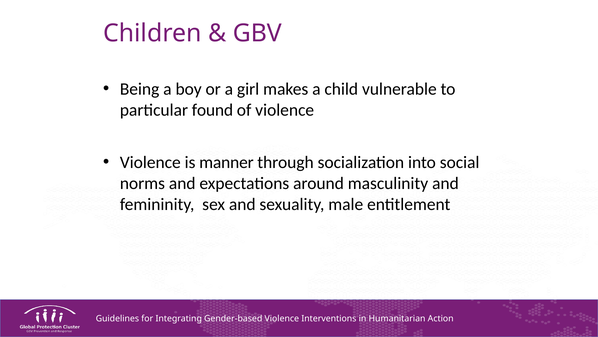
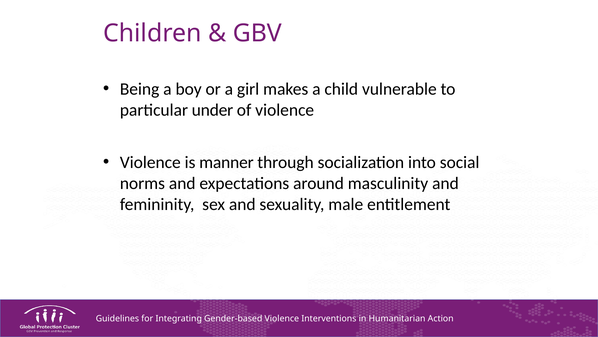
found: found -> under (212, 110)
